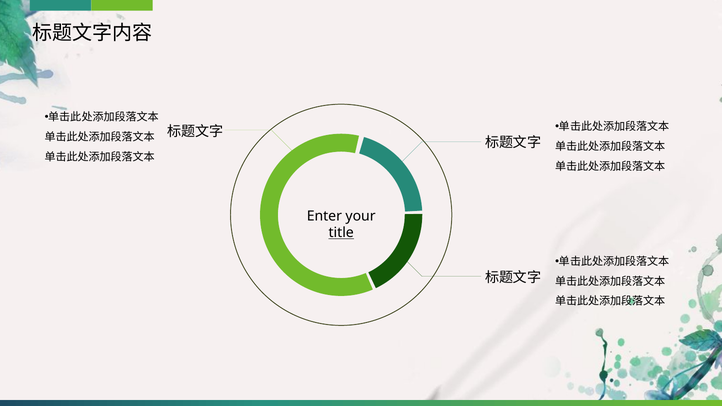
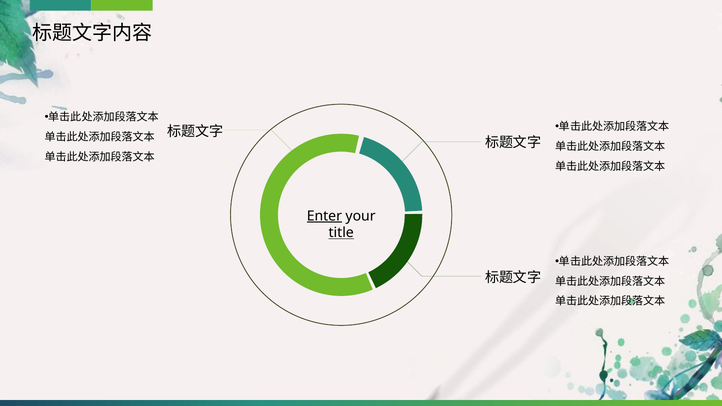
Enter underline: none -> present (324, 216)
